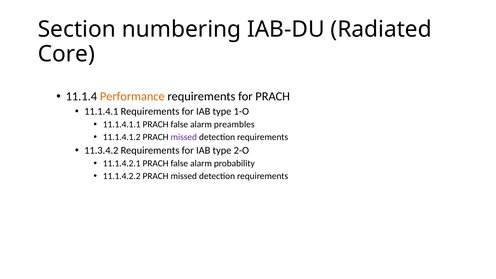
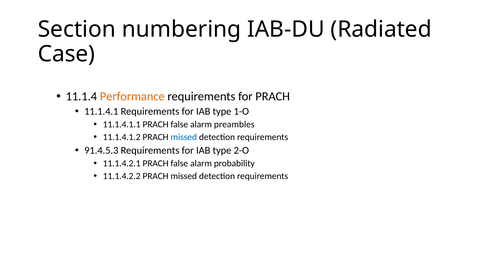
Core: Core -> Case (66, 54)
missed colour: purple -> blue (184, 137)
11.3.4.2: 11.3.4.2 -> 91.4.5.3 (101, 150)
